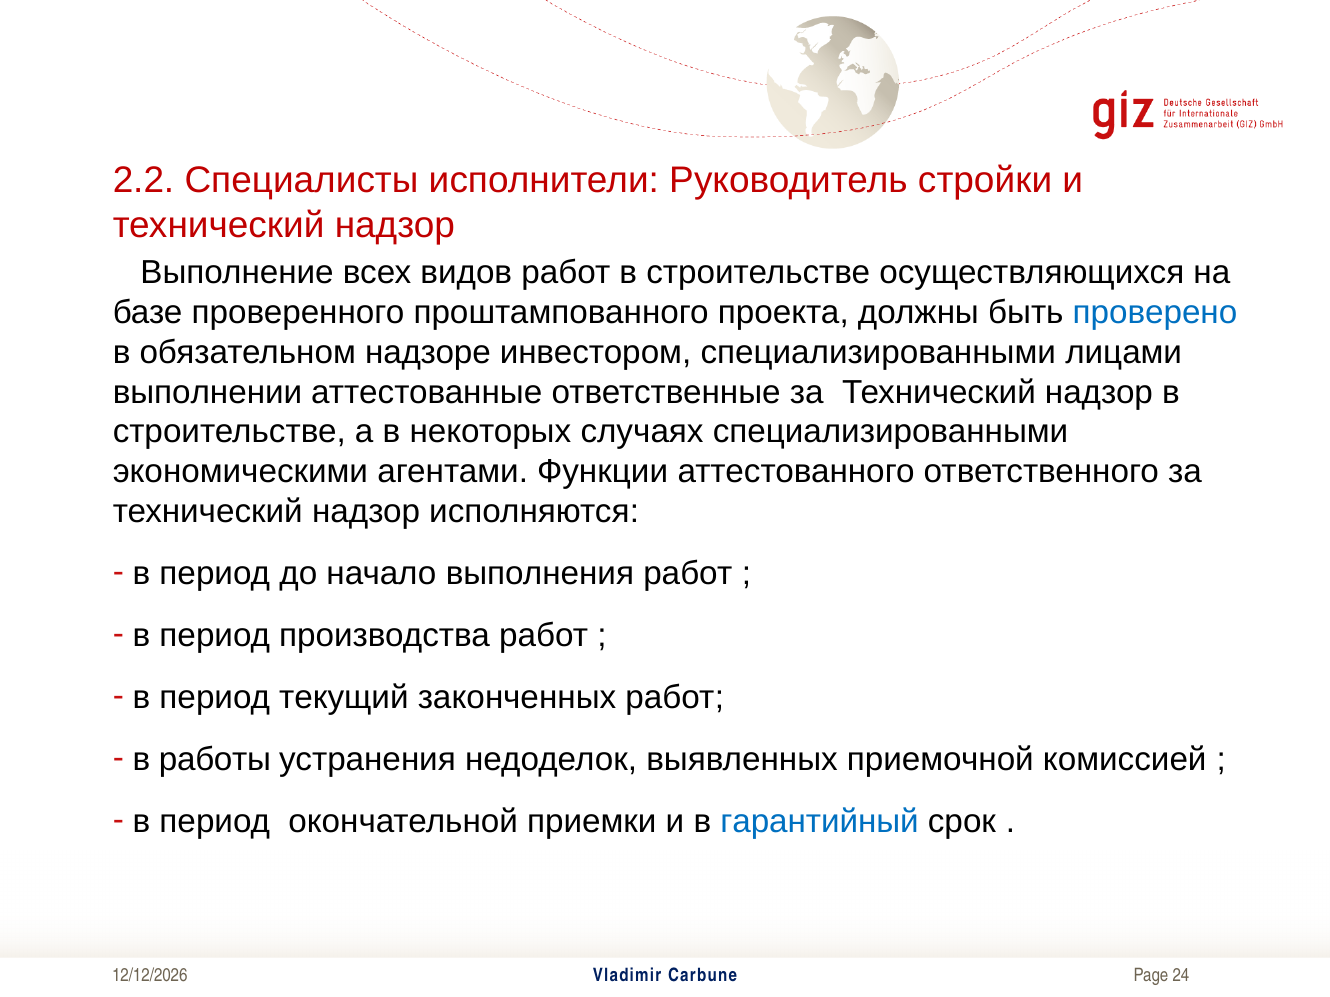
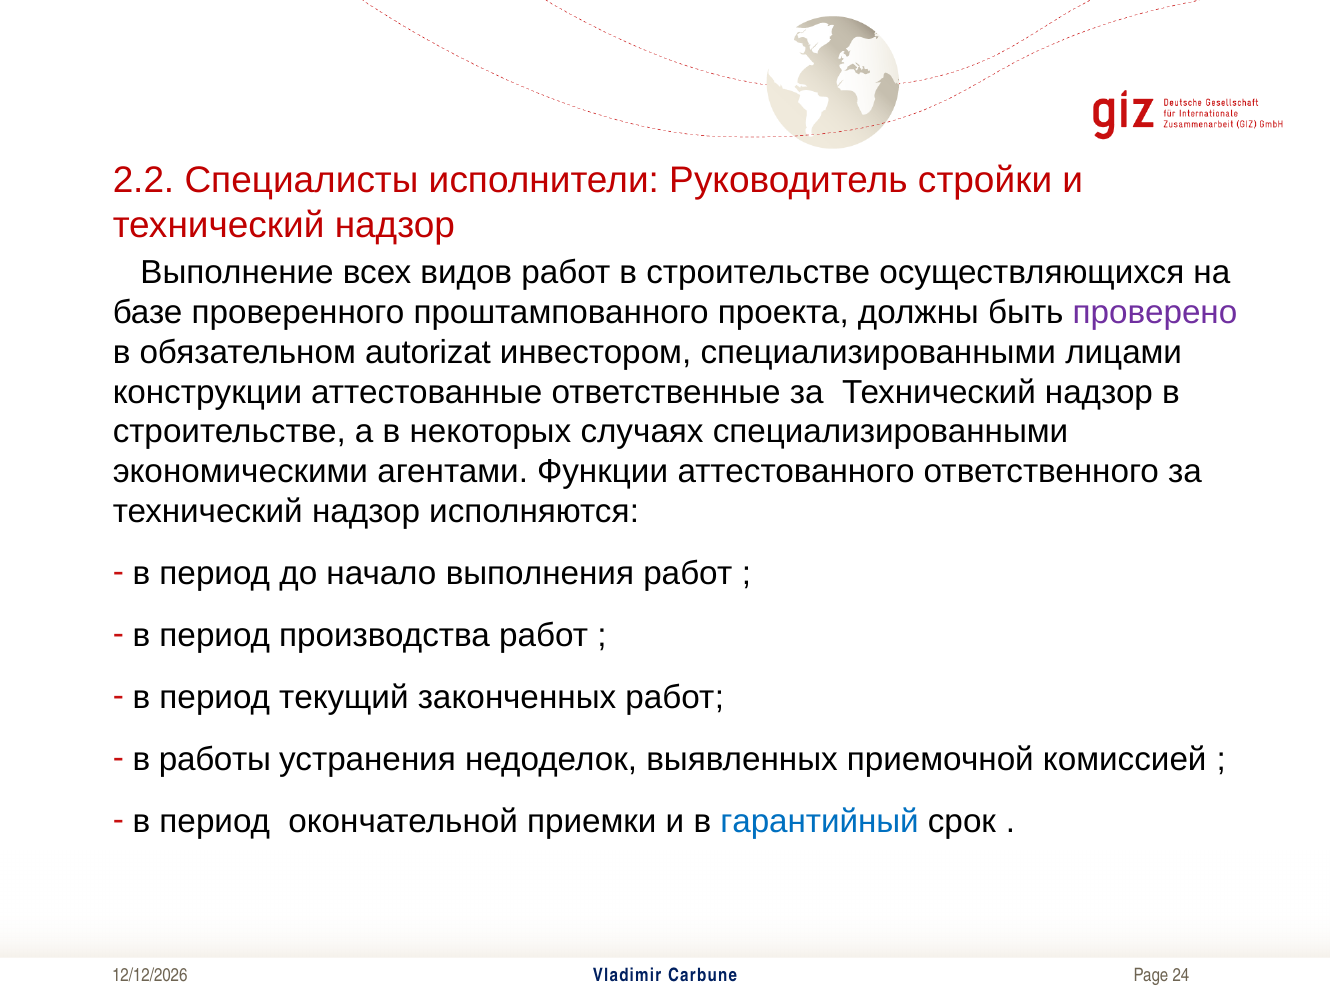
проверено colour: blue -> purple (1155, 312)
надзоре: надзоре -> autorizat (428, 352)
выполнении: выполнении -> конструкции (207, 392)
